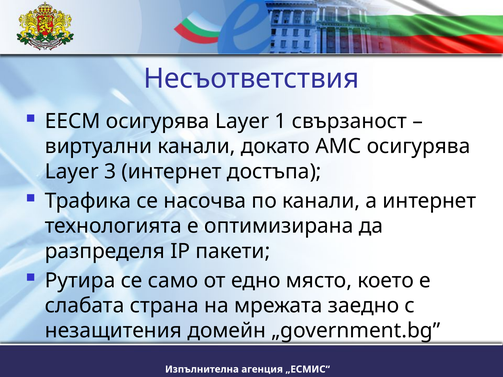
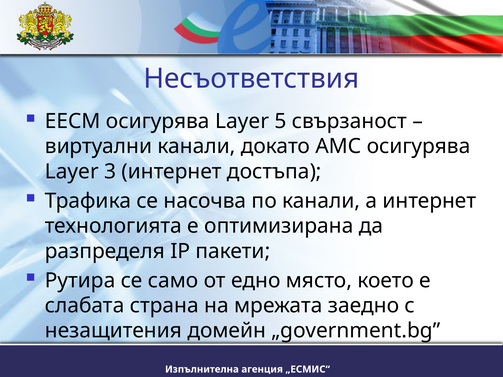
1: 1 -> 5 (280, 121)
